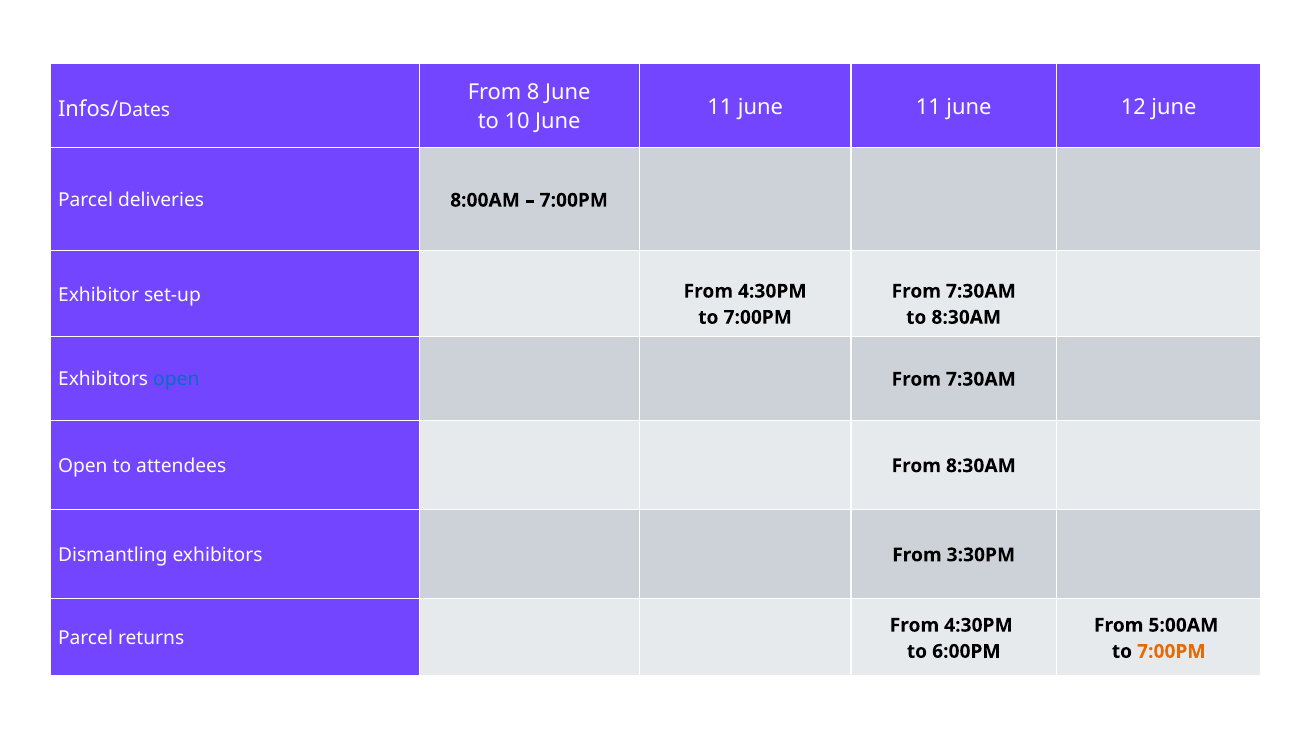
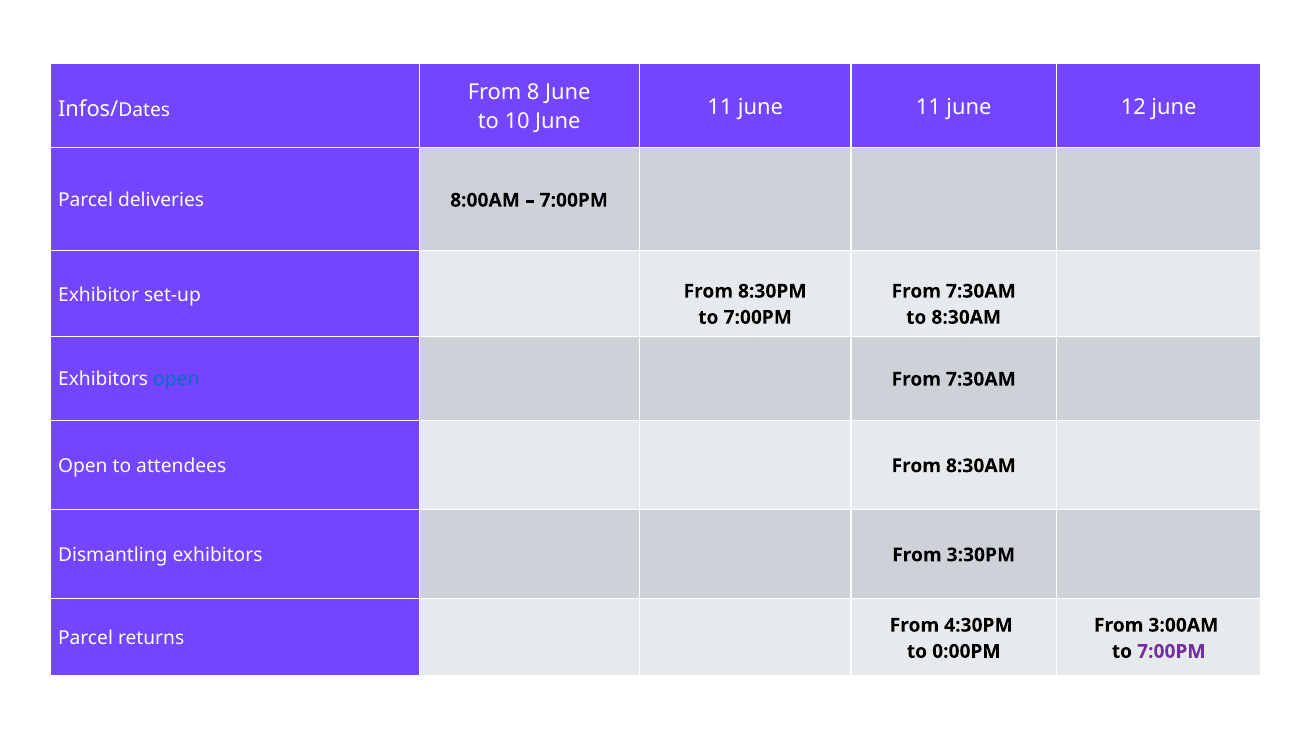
set-up From 4:30PM: 4:30PM -> 8:30PM (772, 291)
5:00AM: 5:00AM -> 3:00AM (1183, 625)
6:00PM: 6:00PM -> 0:00PM (966, 652)
7:00PM colour: orange -> purple (1171, 652)
